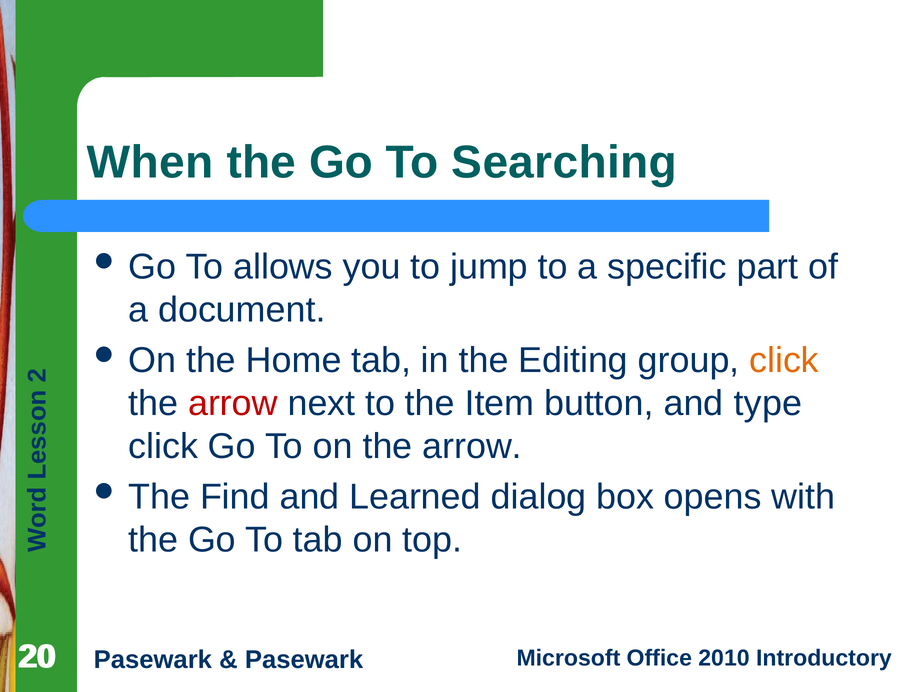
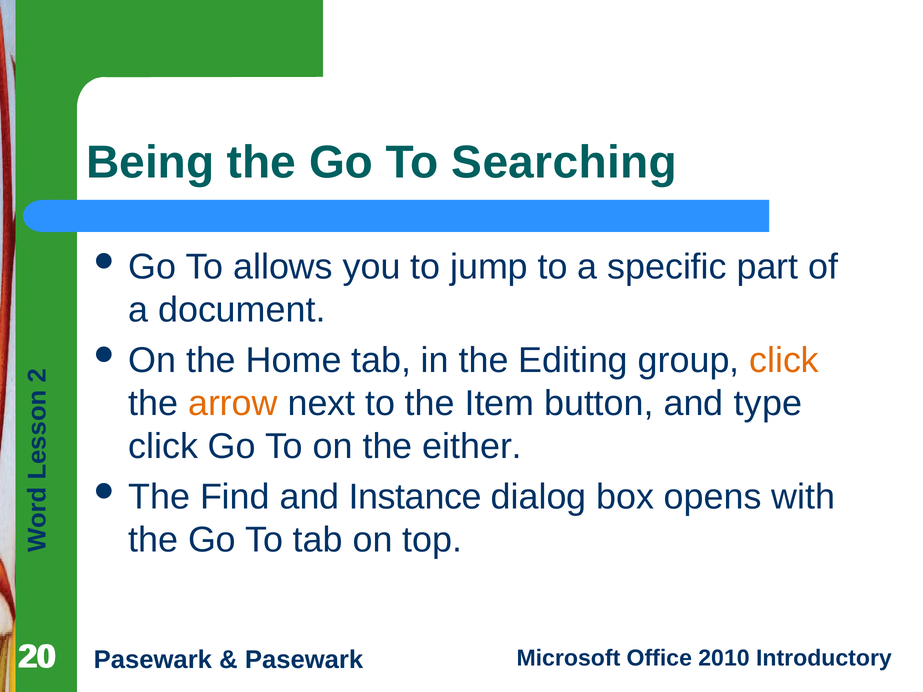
When: When -> Being (150, 162)
arrow colour: red -> orange (233, 404)
on the arrow: arrow -> either (472, 447)
Learned: Learned -> Instance (415, 497)
